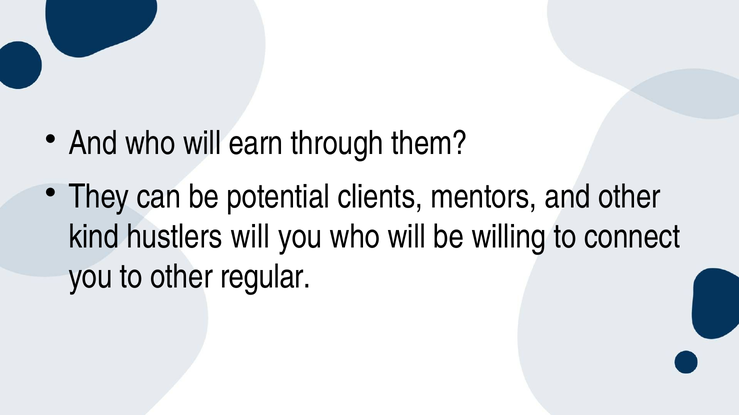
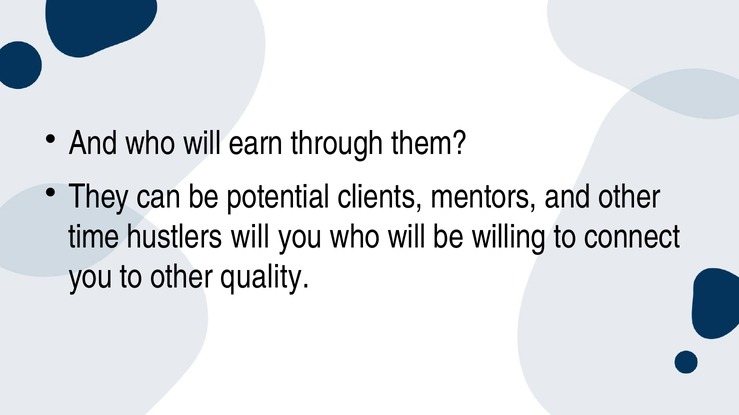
kind: kind -> time (94, 237)
regular: regular -> quality (265, 277)
